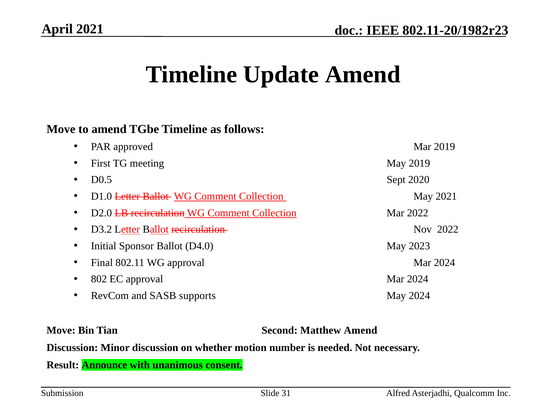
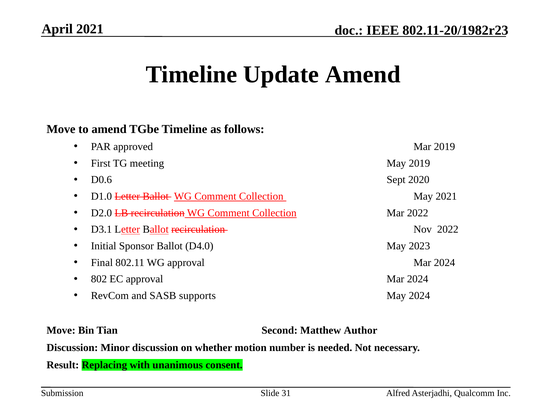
D0.5: D0.5 -> D0.6 (101, 180)
D3.2: D3.2 -> D3.1 (101, 230)
Matthew Amend: Amend -> Author (361, 330)
Announce: Announce -> Replacing (104, 365)
